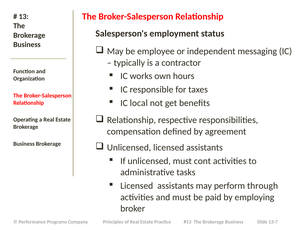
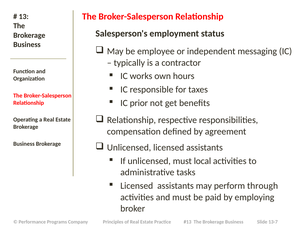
local: local -> prior (139, 103)
cont: cont -> local (202, 161)
